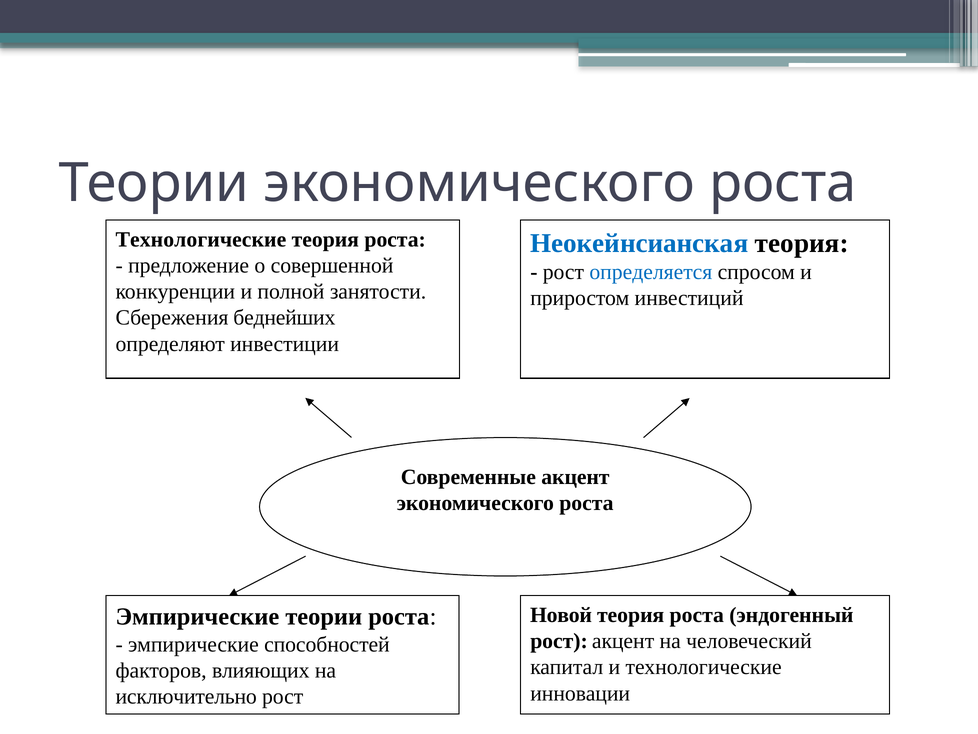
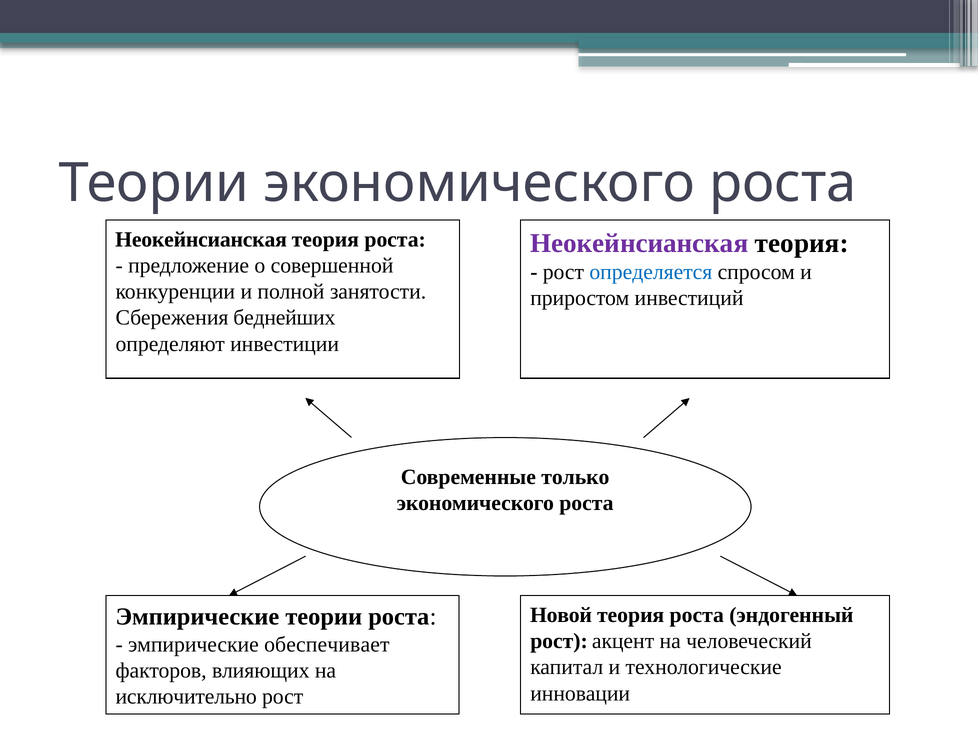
Технологические: Технологические -> Неокейнсианская (201, 239)
Неокейнсианская colour: blue -> purple (639, 243)
Современные акцент: акцент -> только (575, 477)
способностей: способностей -> обеспечивает (327, 644)
